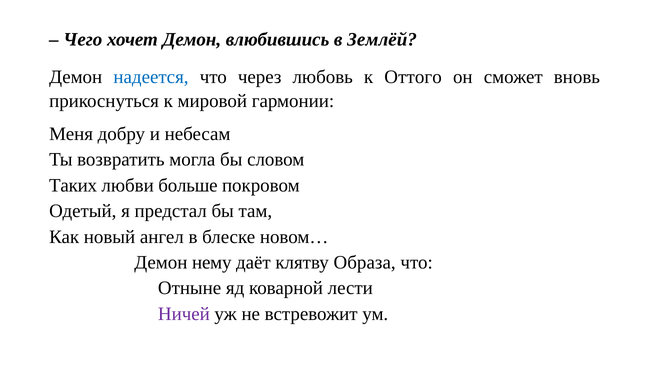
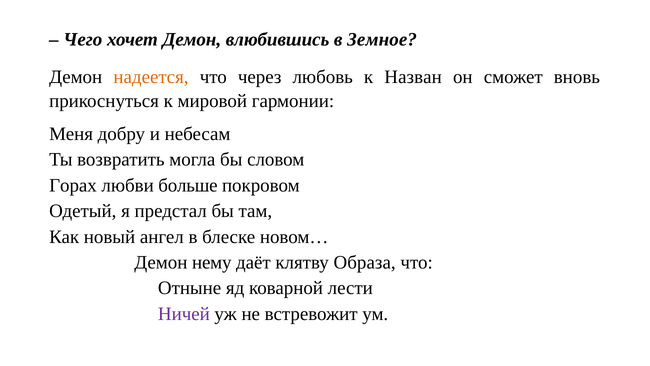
Землёй: Землёй -> Земное (382, 39)
надеется colour: blue -> orange (151, 77)
Оттого: Оттого -> Назван (413, 77)
Таких: Таких -> Горах (73, 185)
